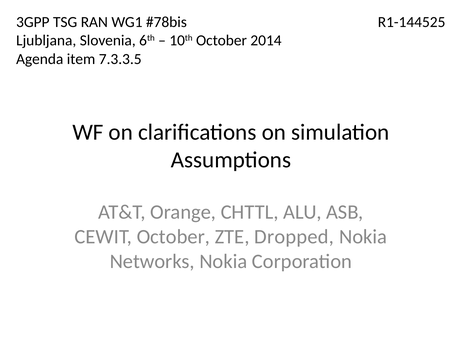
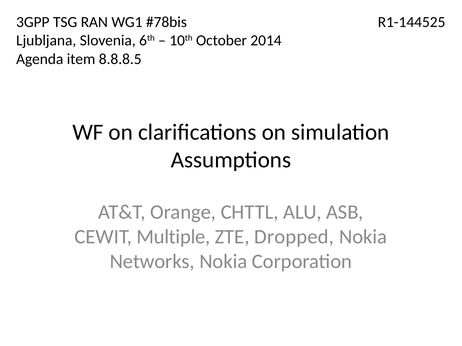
7.3.3.5: 7.3.3.5 -> 8.8.8.5 (120, 59)
CEWIT October: October -> Multiple (173, 237)
